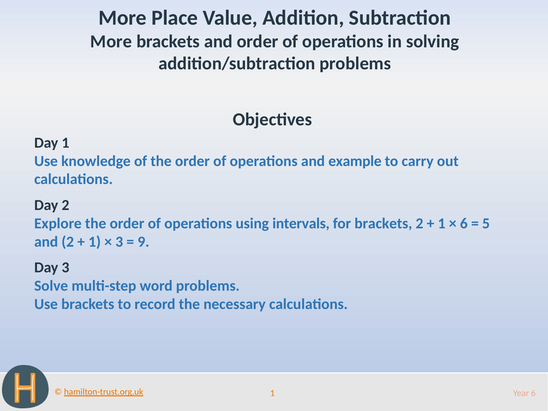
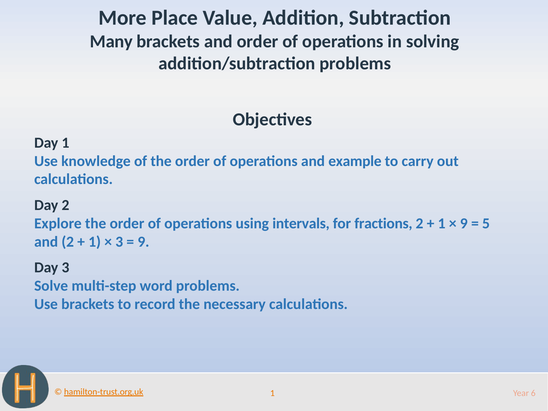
More: More -> Many (111, 41)
for brackets: brackets -> fractions (383, 223)
6: 6 -> 9 (464, 223)
